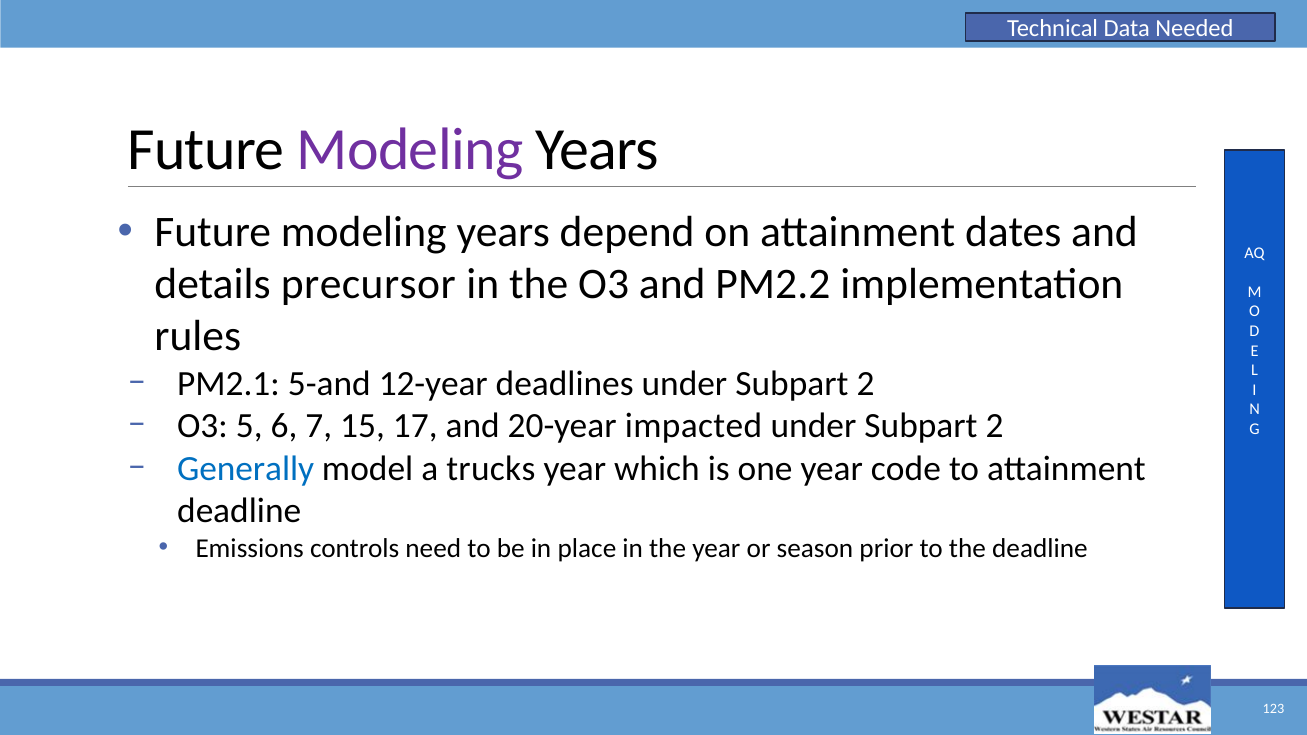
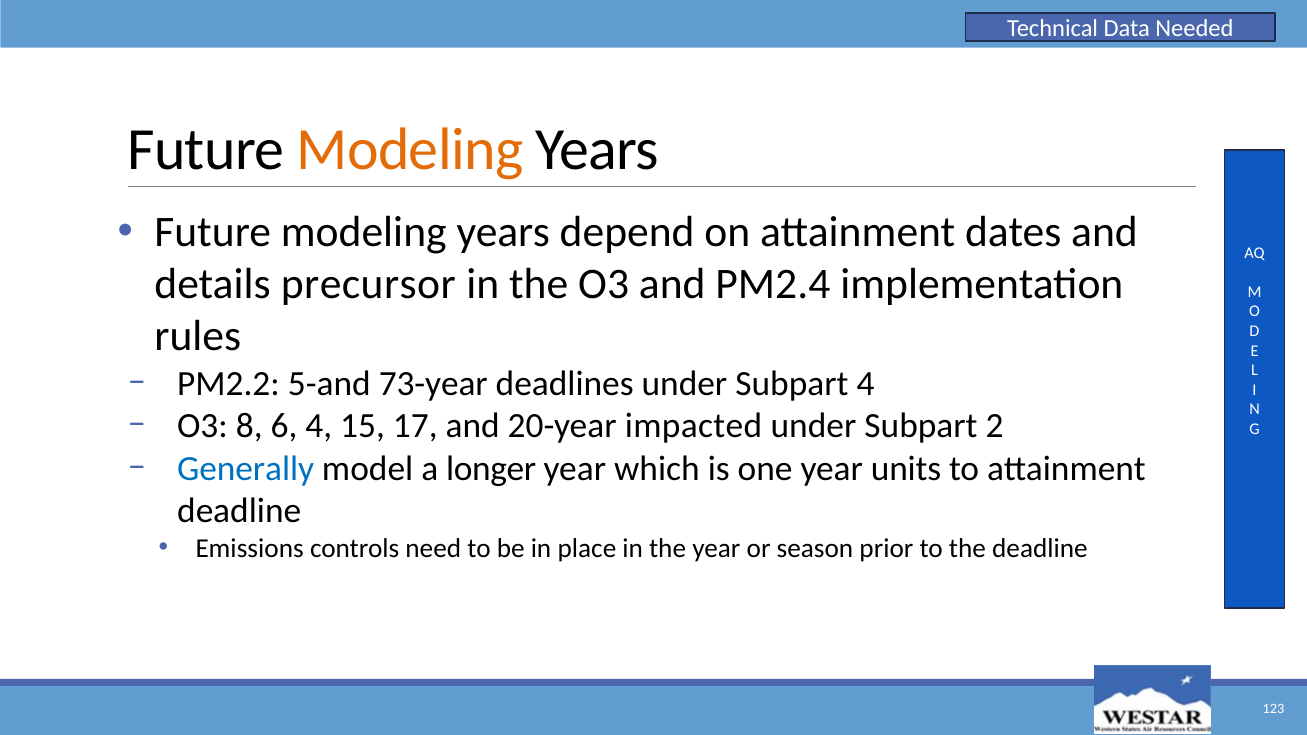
Modeling colour: purple -> orange (410, 149)
PM2.2: PM2.2 -> PM2.4 (773, 284)
PM2.1: PM2.1 -> PM2.2 (228, 384)
12-year: 12-year -> 73-year (433, 384)
deadlines under Subpart 2: 2 -> 4 (865, 384)
5: 5 -> 8 (249, 426)
6 7: 7 -> 4 (319, 426)
trucks: trucks -> longer (491, 469)
code: code -> units (906, 469)
